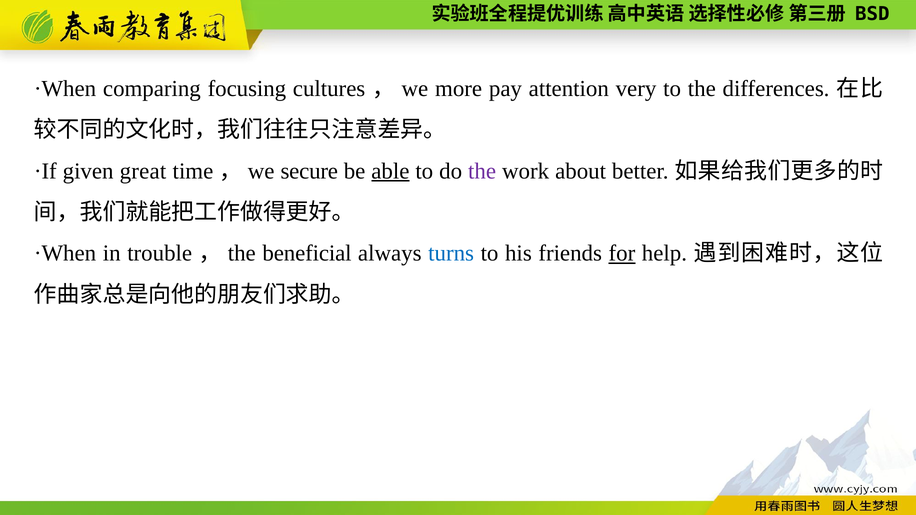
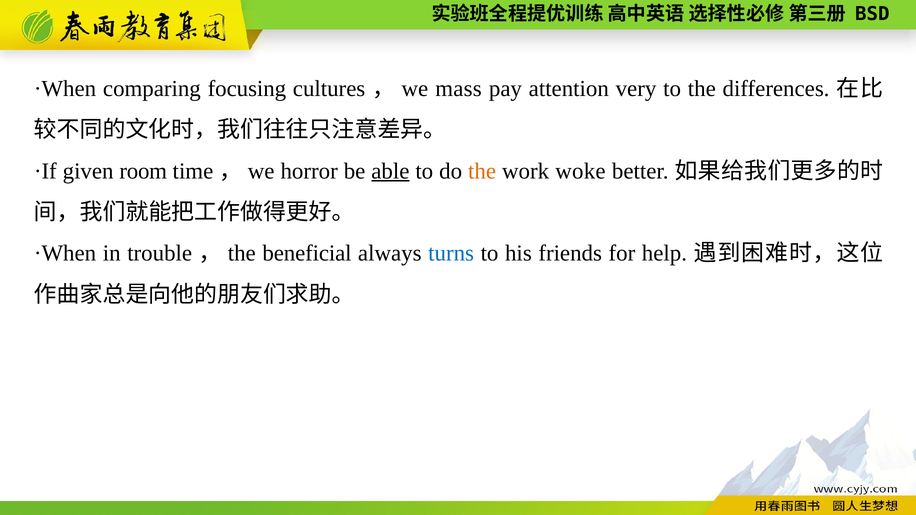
more: more -> mass (458, 89)
great: great -> room (143, 171)
secure: secure -> horror (309, 171)
the colour: purple -> orange (482, 171)
about: about -> woke (580, 171)
for underline: present -> none (622, 254)
